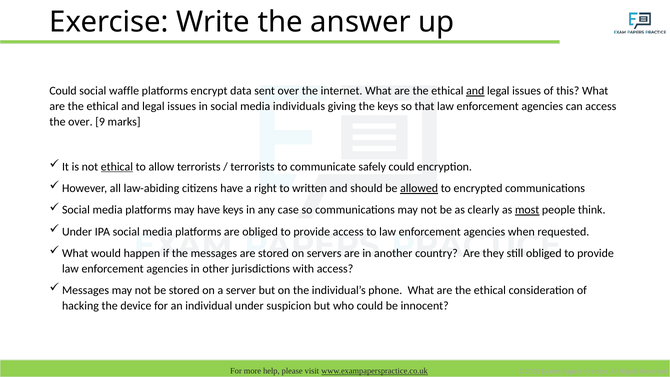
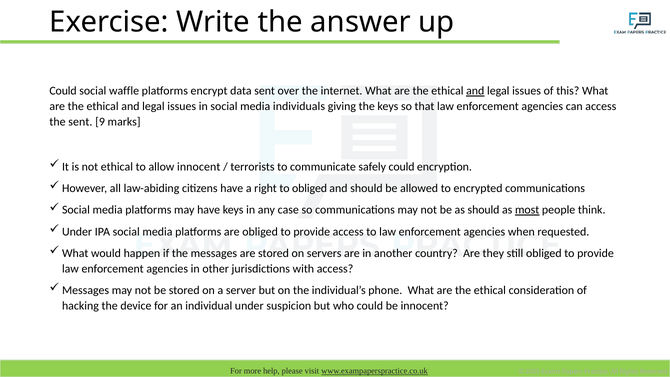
the over: over -> sent (80, 122)
ethical underline: present -> none (117, 167)
allow terrorists: terrorists -> innocent (199, 167)
to written: written -> obliged (310, 188)
allowed underline: present -> none (419, 188)
as clearly: clearly -> should (484, 210)
